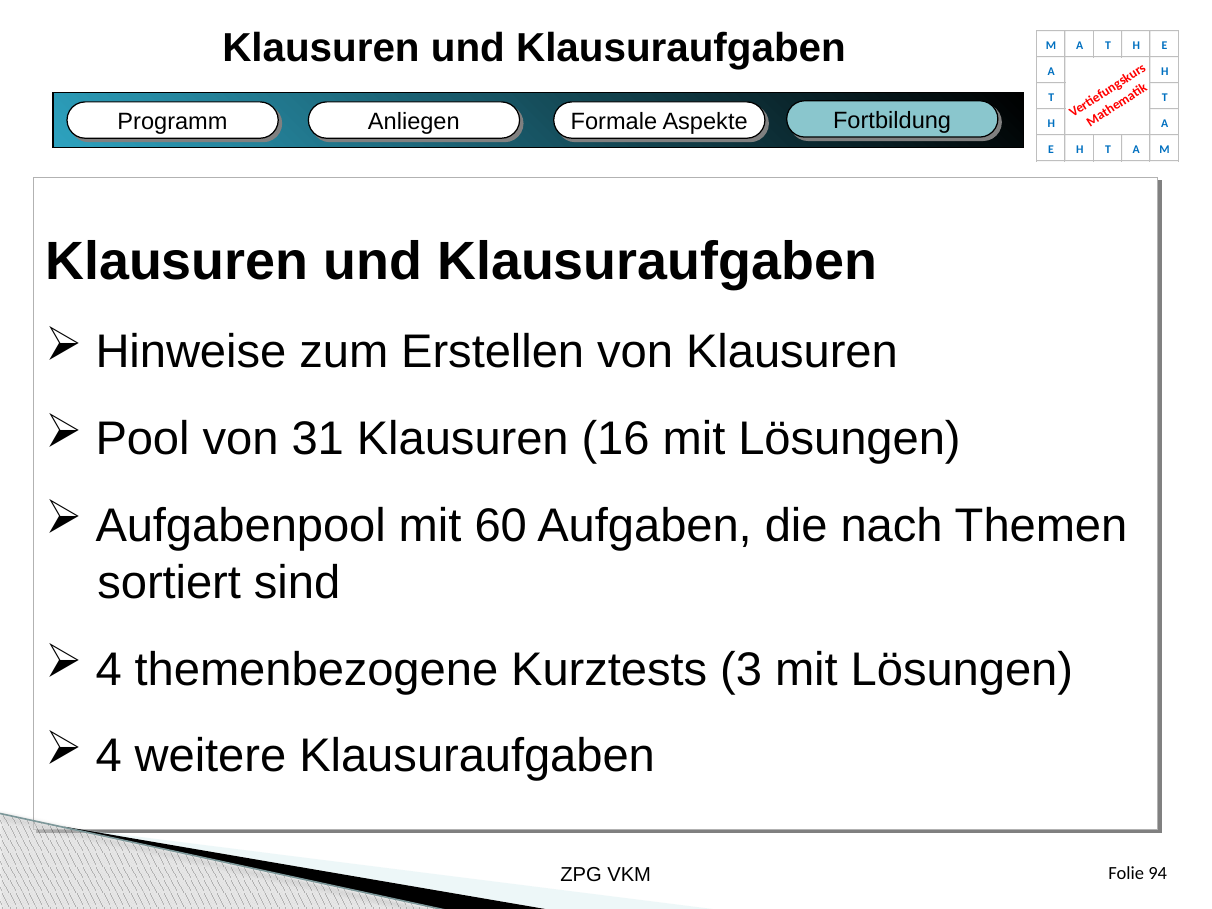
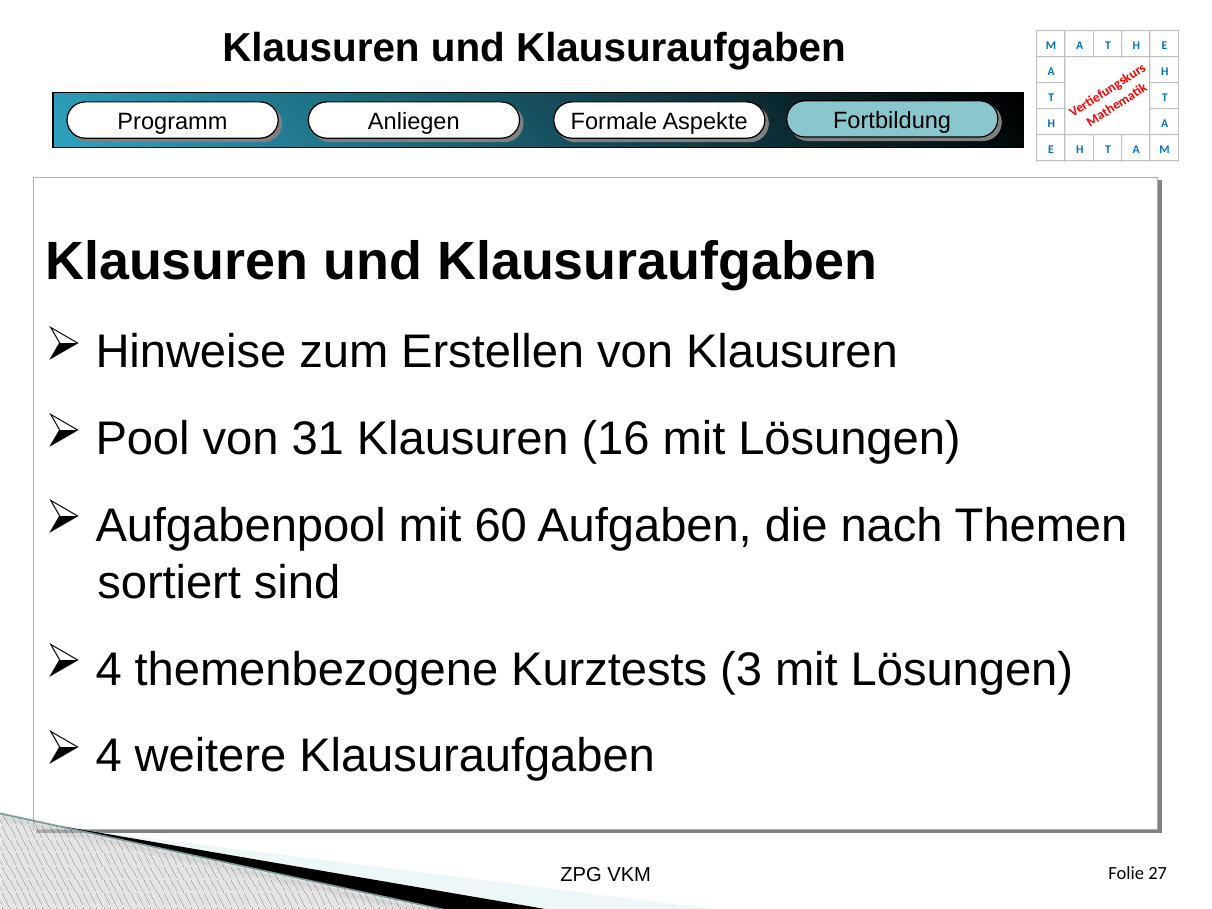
94: 94 -> 27 (1158, 874)
